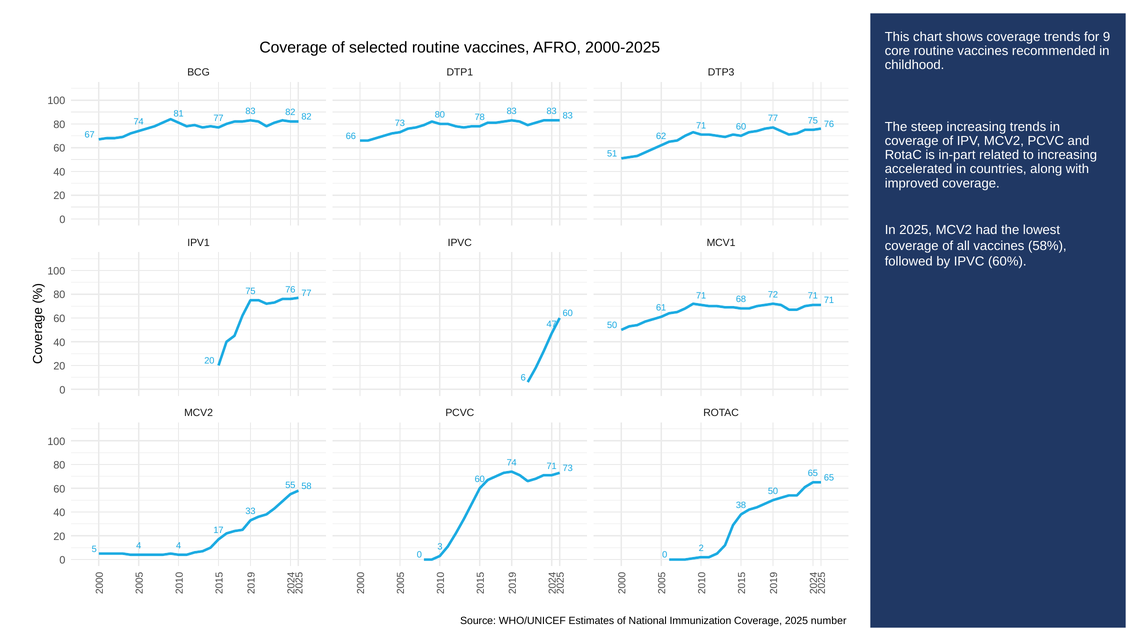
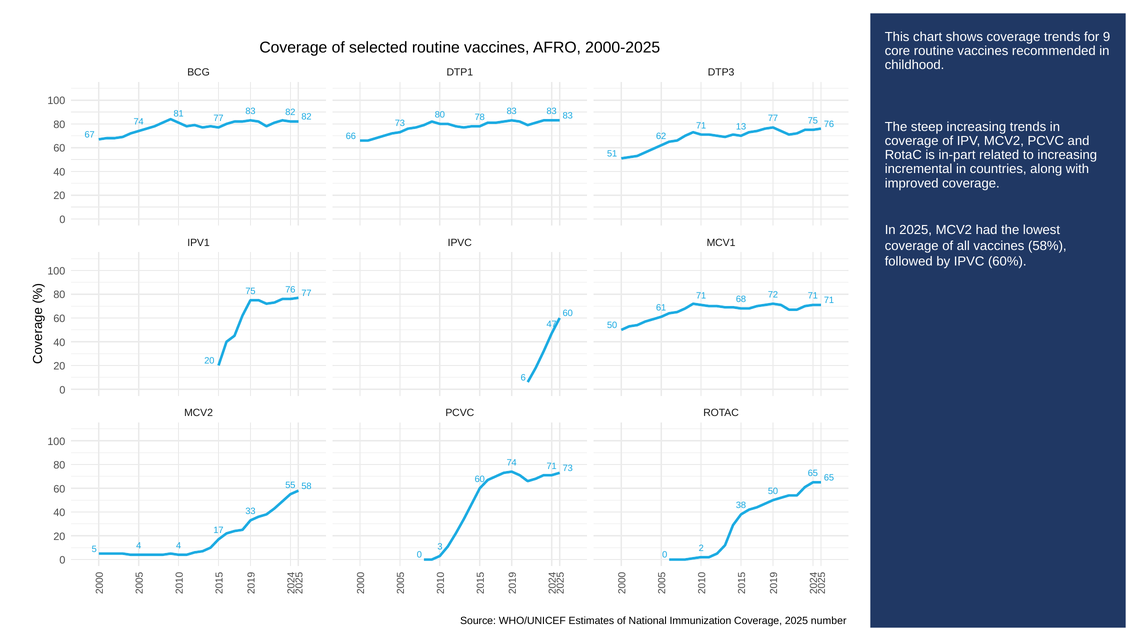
71 60: 60 -> 13 (741, 127)
accelerated: accelerated -> incremental (919, 169)
